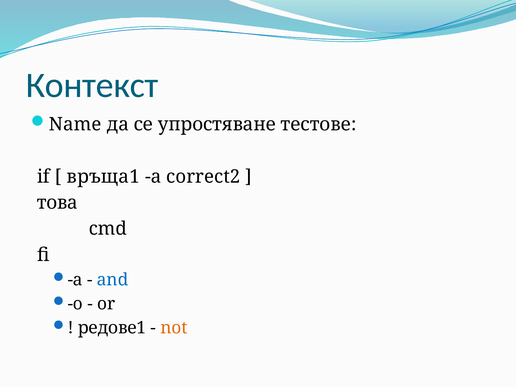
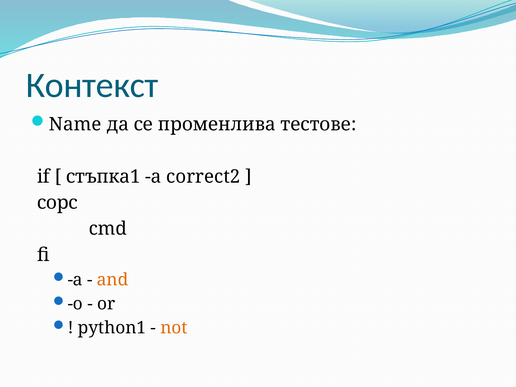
упростяване: упростяване -> променлива (217, 124)
връща1: връща1 -> стъпка1 (103, 177)
това: това -> сорс (57, 203)
and colour: blue -> orange (113, 280)
редове1: редове1 -> python1 (112, 328)
